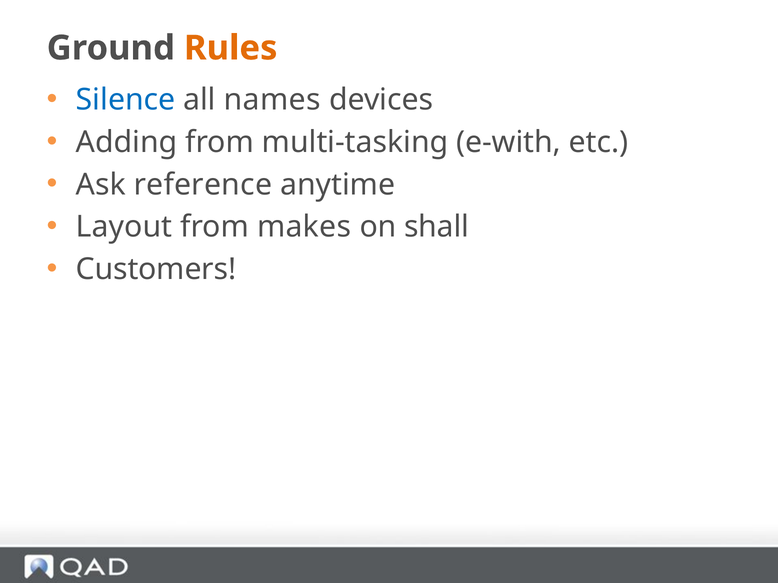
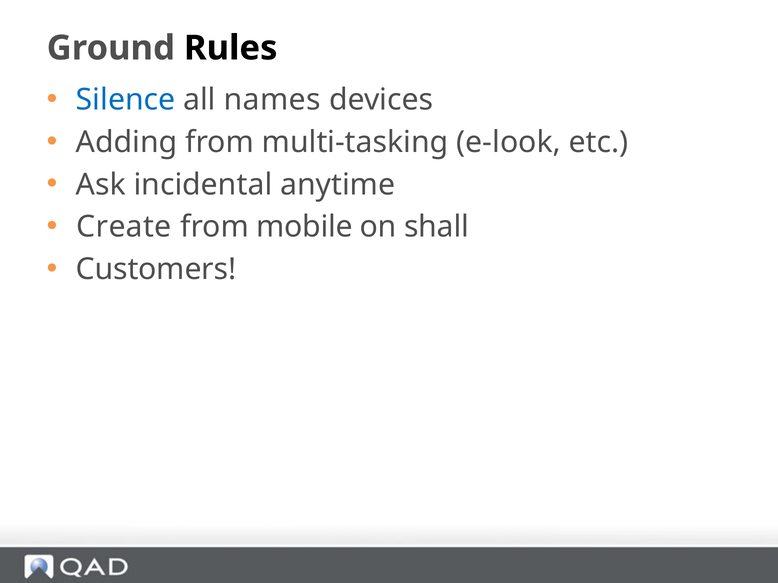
Rules colour: orange -> black (231, 48)
e-with: e-with -> e-look (509, 142)
reference: reference -> incidental (203, 185)
Layout: Layout -> Create (124, 227)
makes: makes -> mobile (304, 227)
